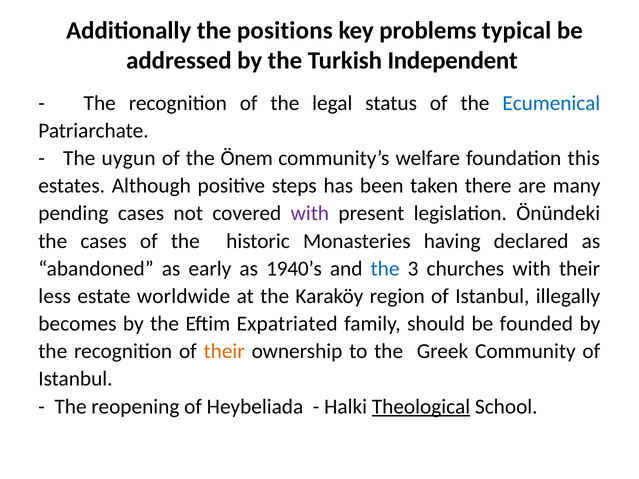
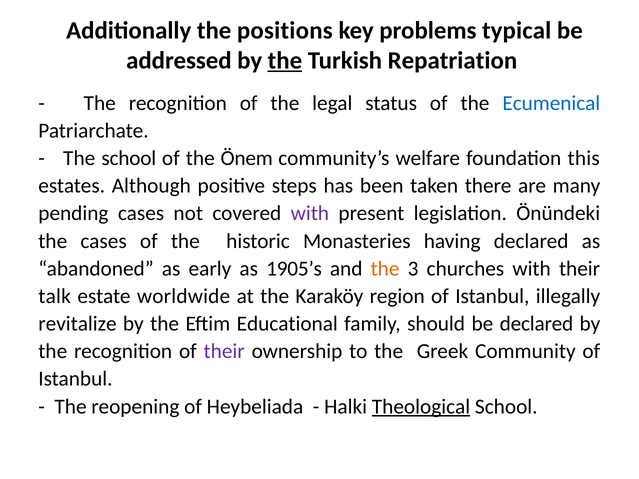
the underline: none -> present (285, 61)
Independent: Independent -> Repatriation (452, 61)
The uygun: uygun -> school (129, 158)
1940’s: 1940’s -> 1905’s (294, 269)
the colour: blue -> orange (385, 269)
less: less -> talk (55, 296)
becomes: becomes -> revitalize (77, 324)
Expatriated: Expatriated -> Educational (287, 324)
be founded: founded -> declared (536, 324)
their colour: orange -> purple (224, 352)
